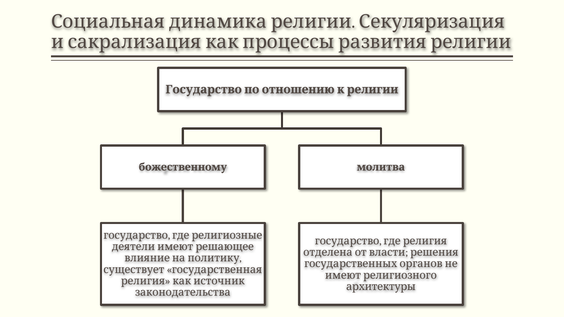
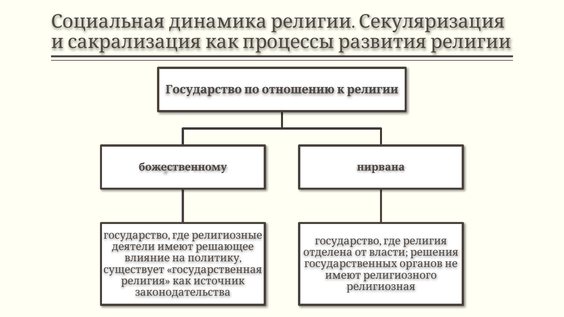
молитва: молитва -> нирвана (381, 167)
архитектуры: архитектуры -> религиозная (381, 287)
